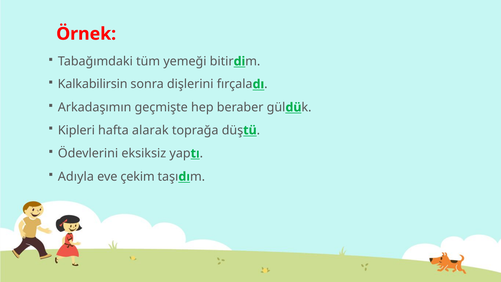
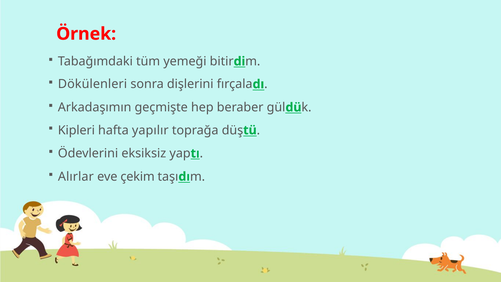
Kalkabilirsin: Kalkabilirsin -> Dökülenleri (92, 84)
alarak: alarak -> yapılır (150, 130)
Adıyla: Adıyla -> Alırlar (76, 176)
